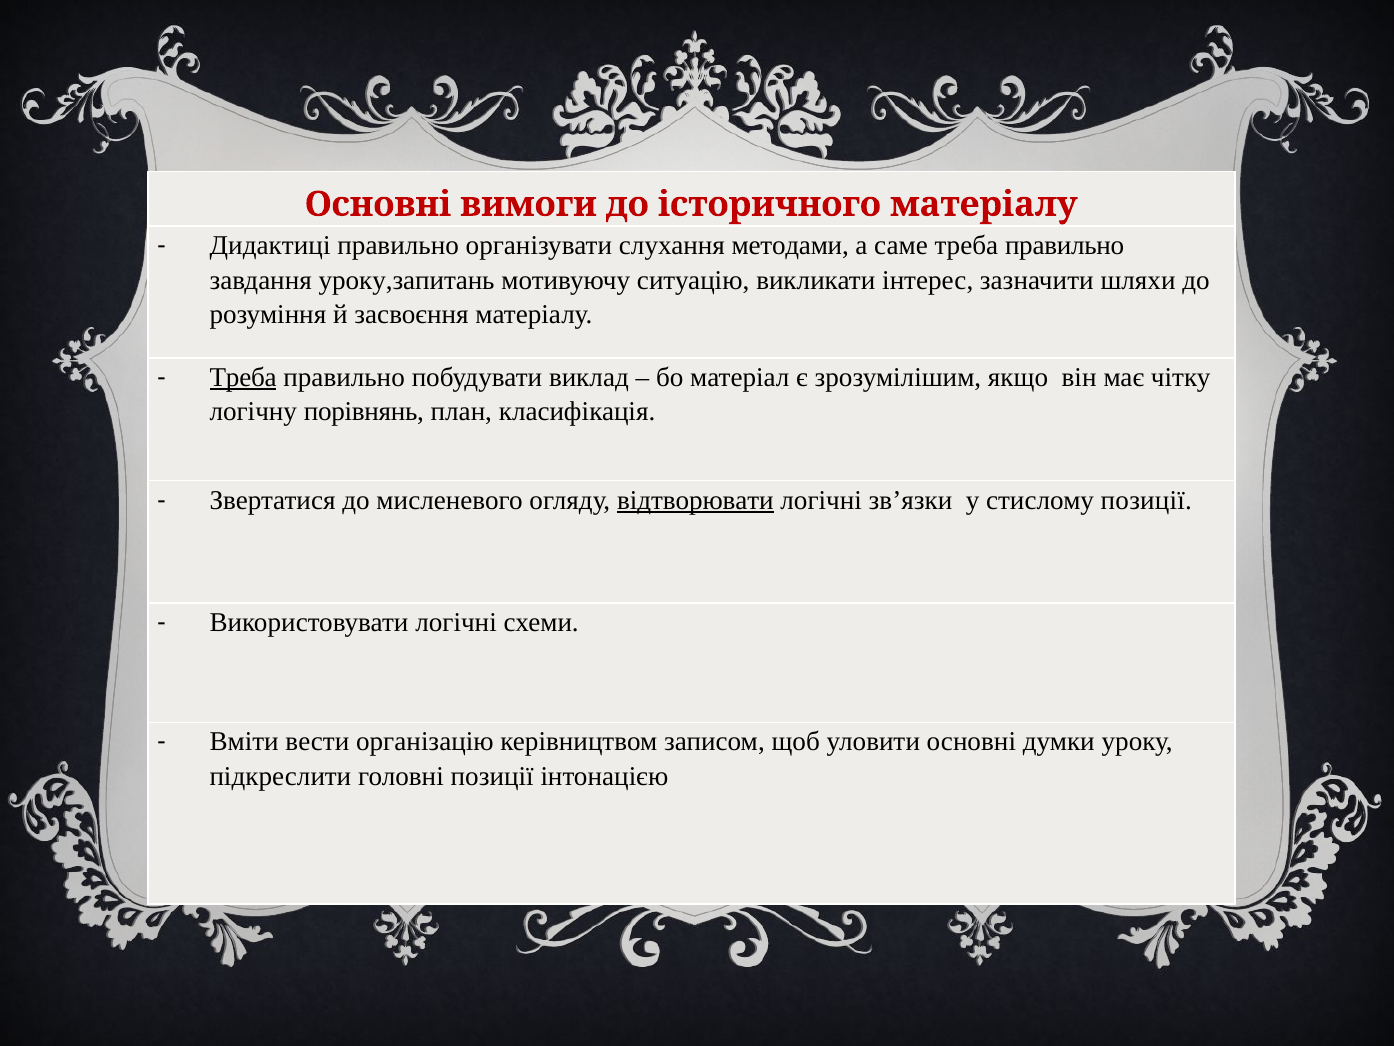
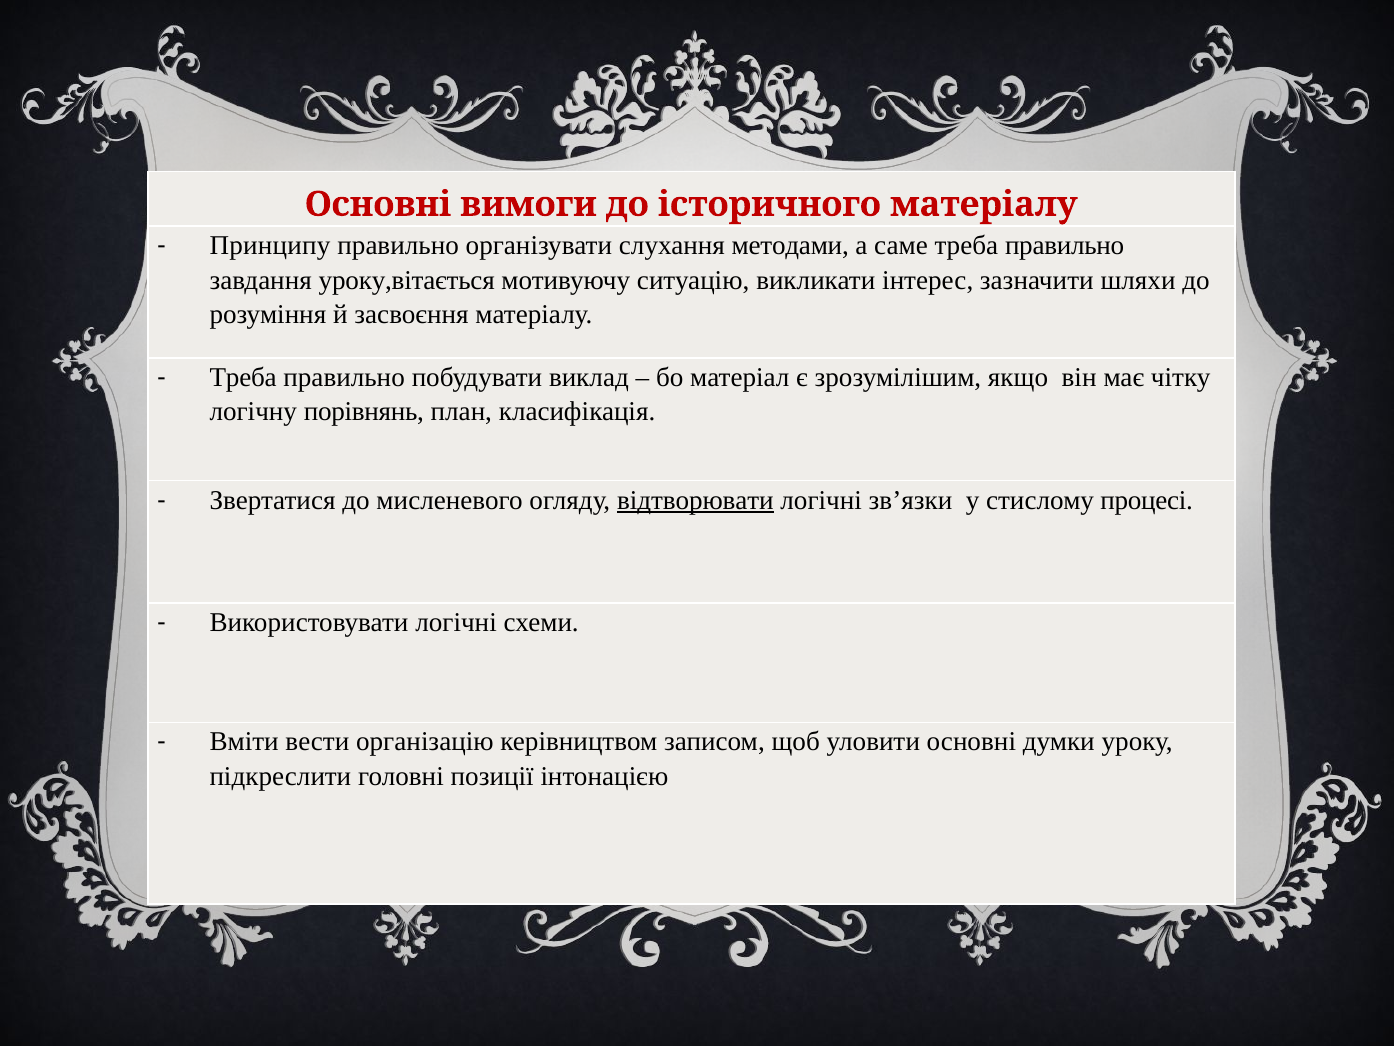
Дидактиці: Дидактиці -> Принципу (270, 246)
уроку,запитань: уроку,запитань -> уроку,вітається (407, 280)
Треба underline: present -> none (243, 377)
стислому позиції: позиції -> процесі (1147, 500)
